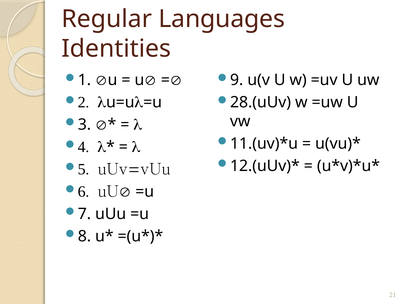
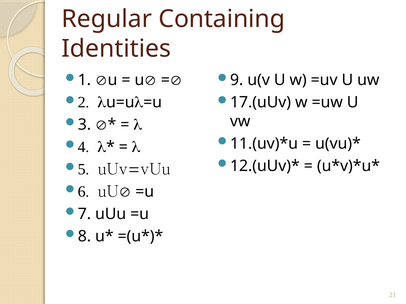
Languages: Languages -> Containing (222, 19)
28.(uUv: 28.(uUv -> 17.(uUv (261, 103)
